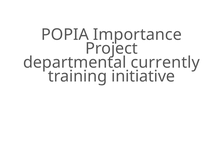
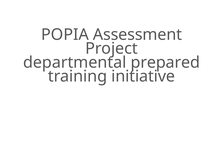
Importance: Importance -> Assessment (137, 35)
currently: currently -> prepared (165, 62)
